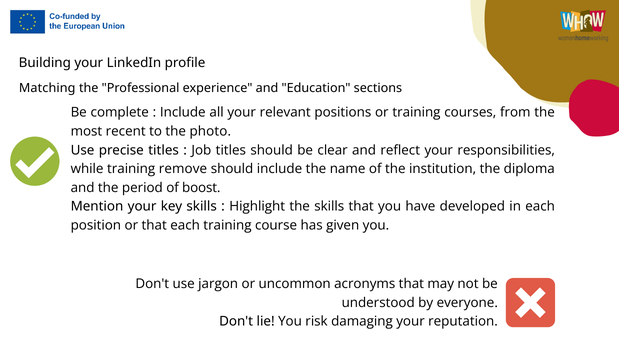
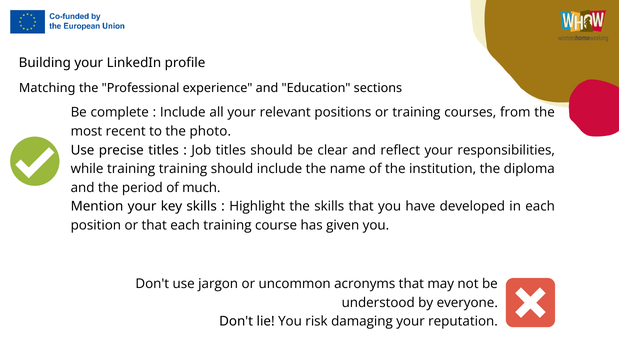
training remove: remove -> training (183, 169)
boost: boost -> much (201, 188)
